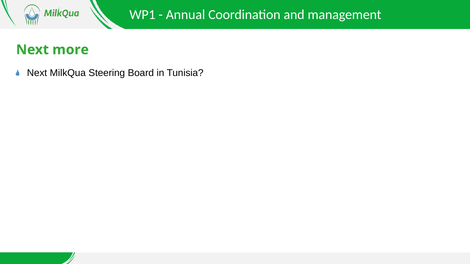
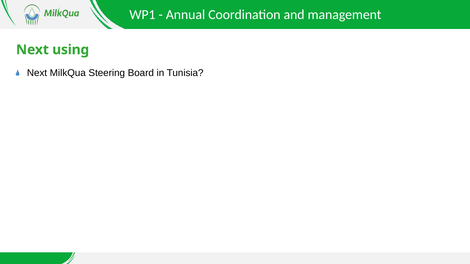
more: more -> using (71, 50)
